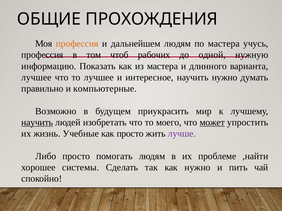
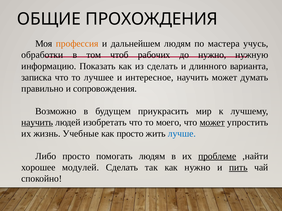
профессия: профессия -> обработки (42, 55)
до одной: одной -> нужно (212, 55)
из мастера: мастера -> сделать (162, 66)
лучшее: лучшее -> записка (36, 78)
научить нужно: нужно -> может (225, 78)
компьютерные: компьютерные -> сопровождения (105, 89)
лучше colour: purple -> blue (182, 134)
проблеме underline: none -> present (217, 157)
системы: системы -> модулей (81, 168)
пить underline: none -> present (238, 168)
